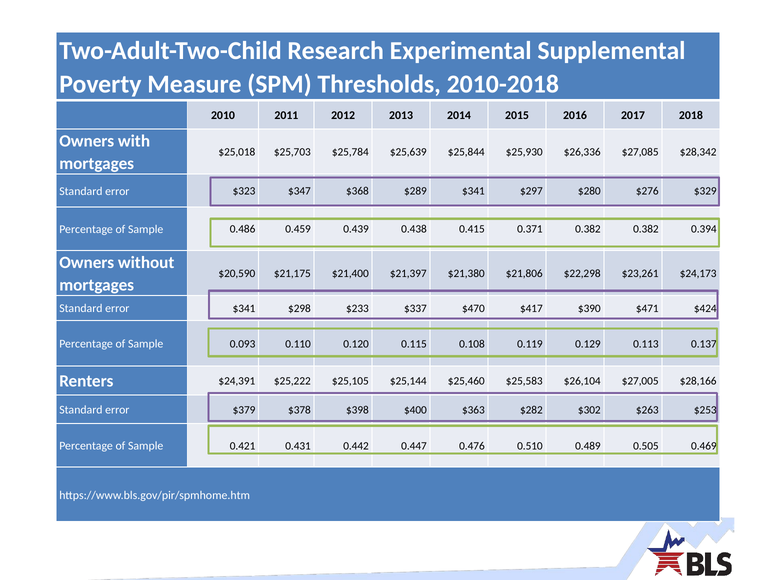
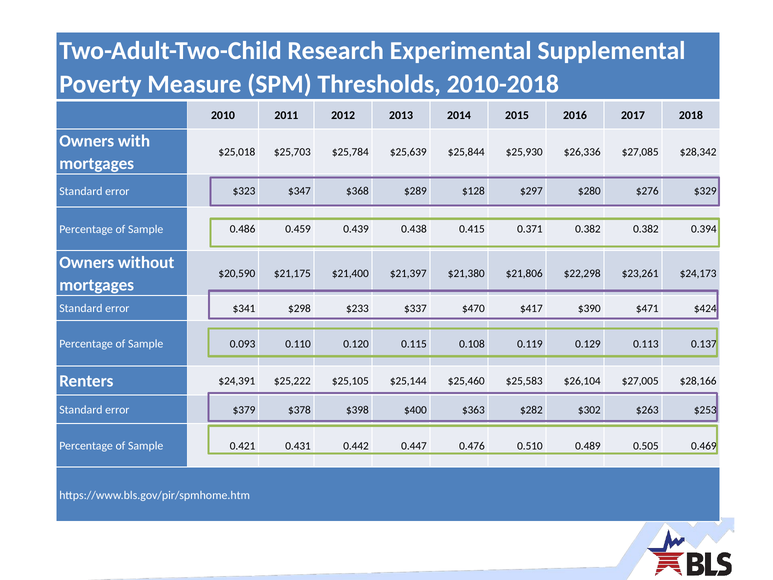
$289 $341: $341 -> $128 (473, 191)
